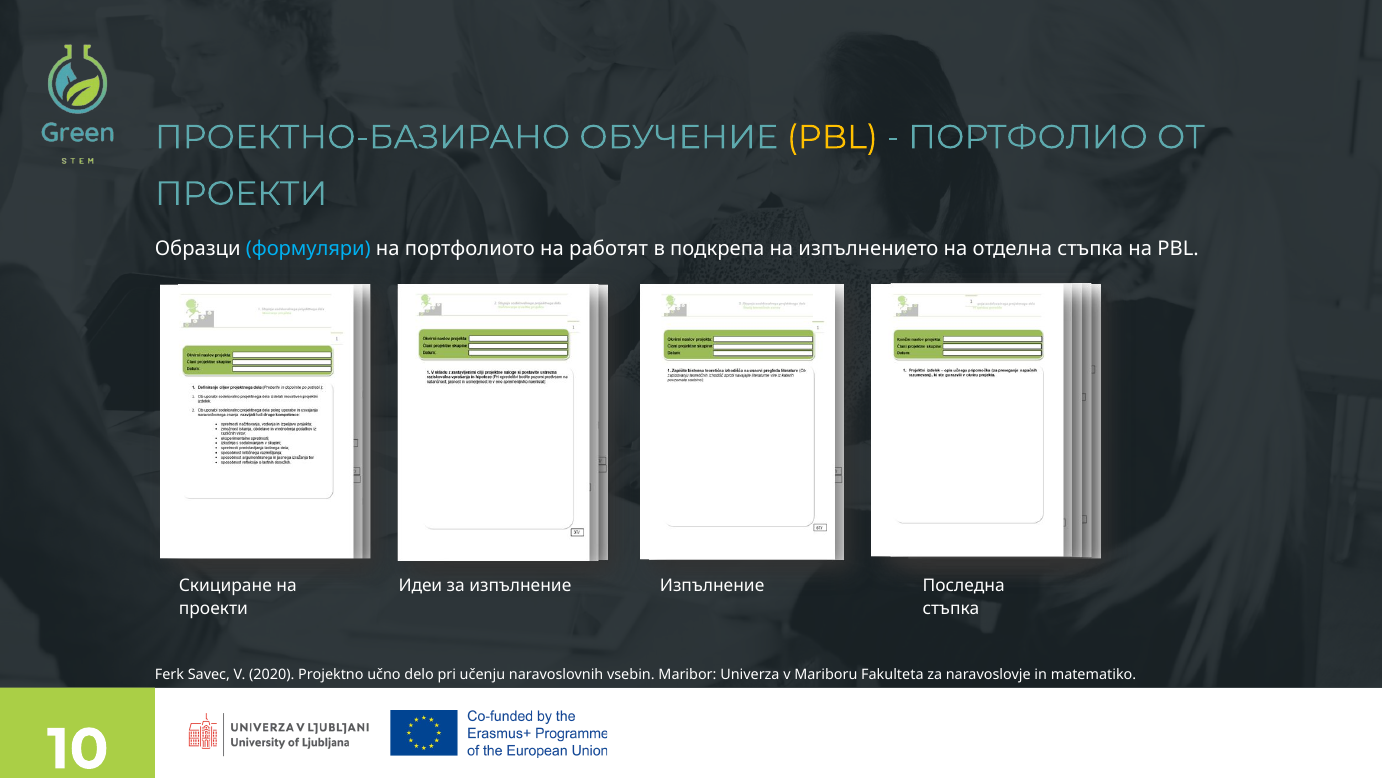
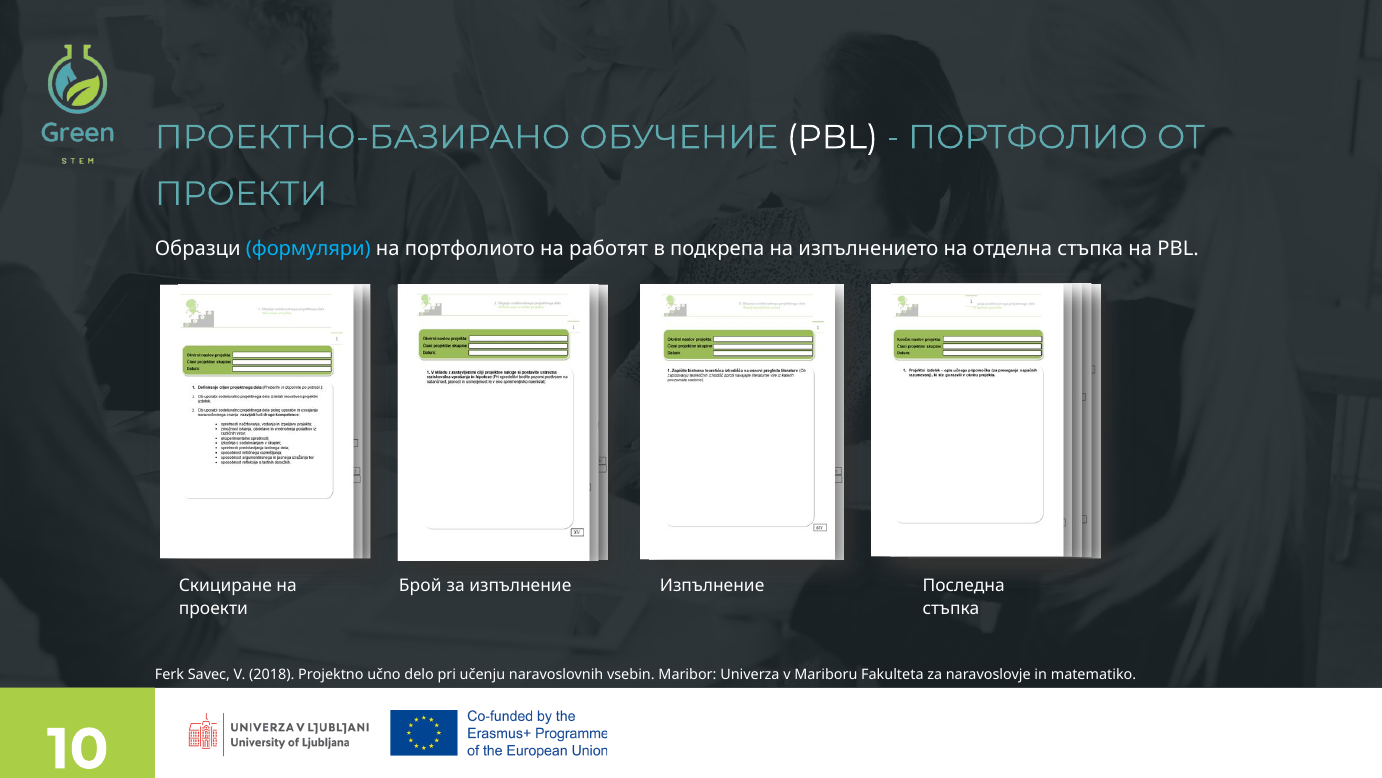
PBL colour: yellow -> white (832, 137)
Идеи: Идеи -> Брой (420, 585)
2020: 2020 -> 2018 (272, 674)
